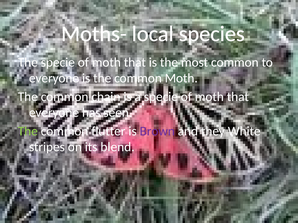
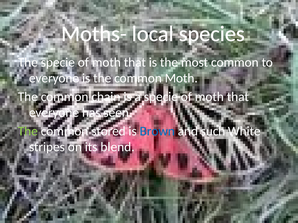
flutter: flutter -> stored (109, 131)
Brown colour: purple -> blue (157, 131)
they: they -> such (213, 131)
